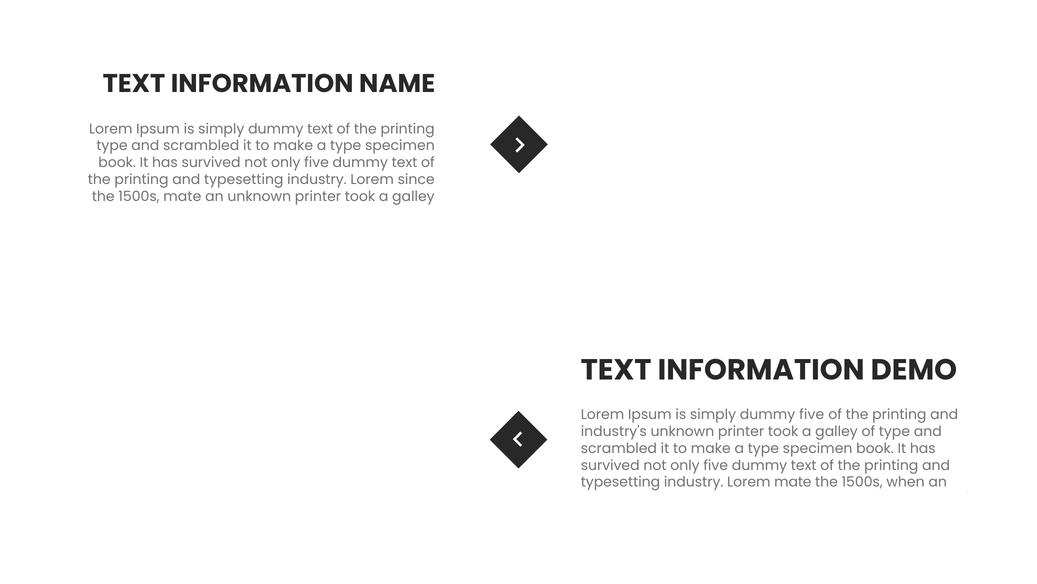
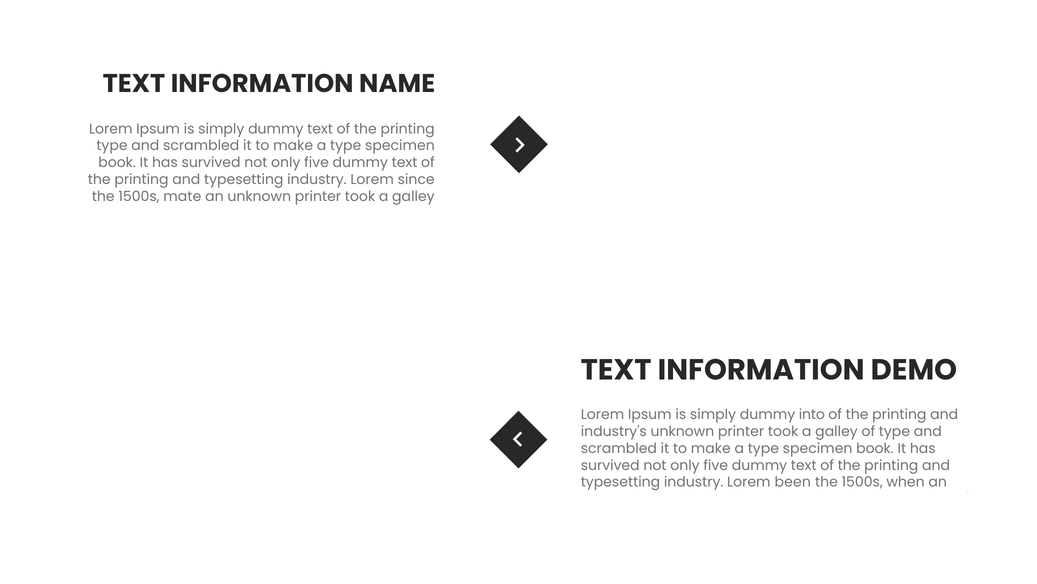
dummy five: five -> into (812, 414)
Lorem mate: mate -> been (793, 482)
